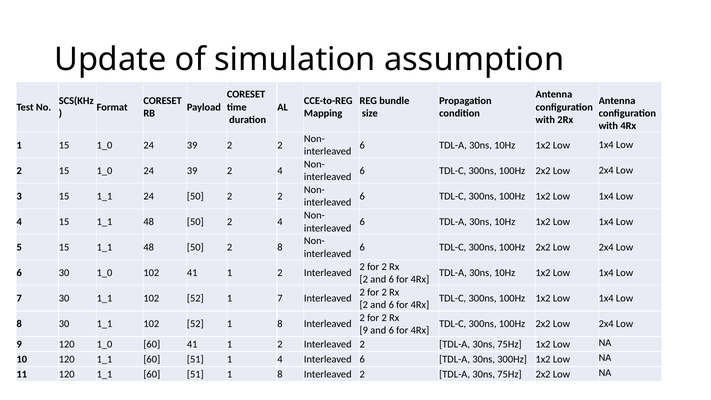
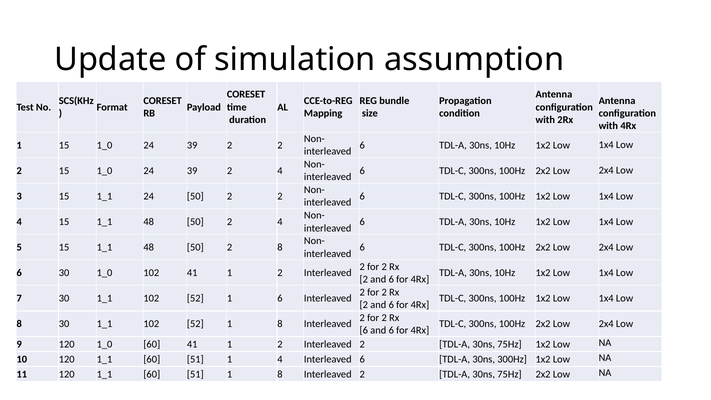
1 7: 7 -> 6 (280, 298)
9: 9 -> 6 (364, 330)
